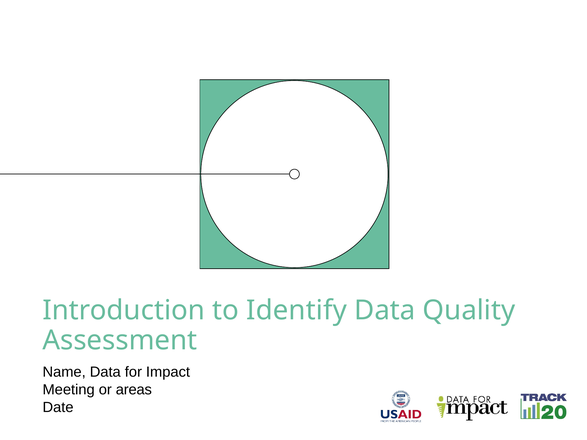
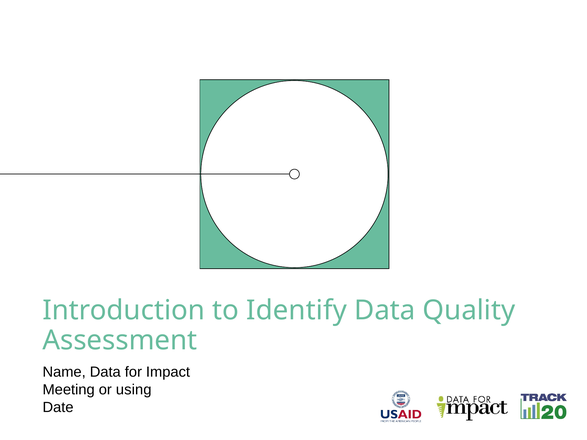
areas: areas -> using (134, 390)
